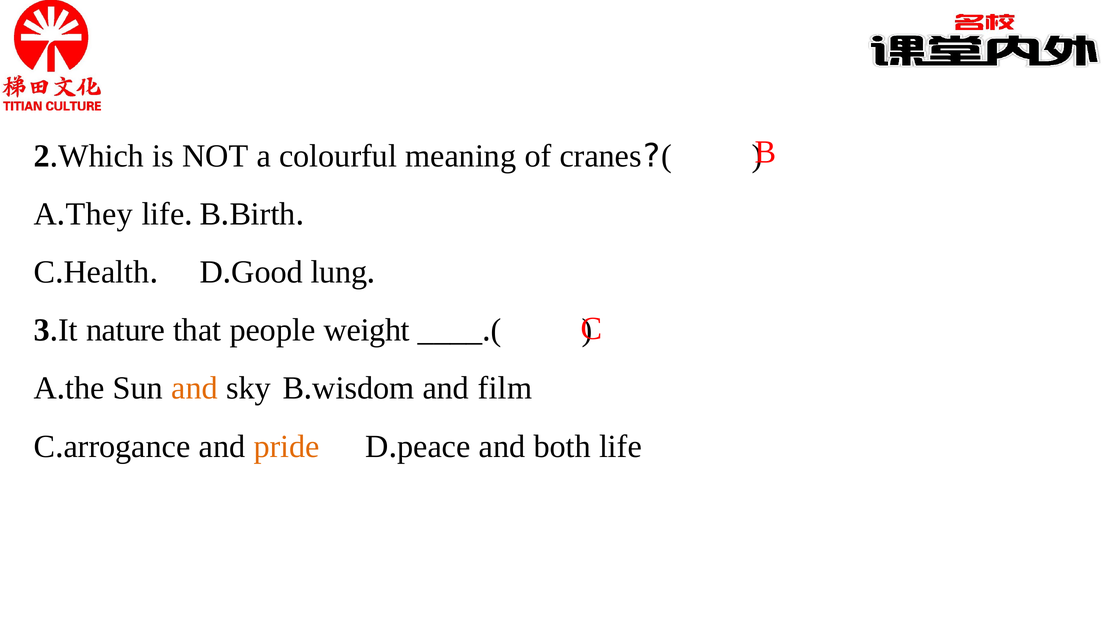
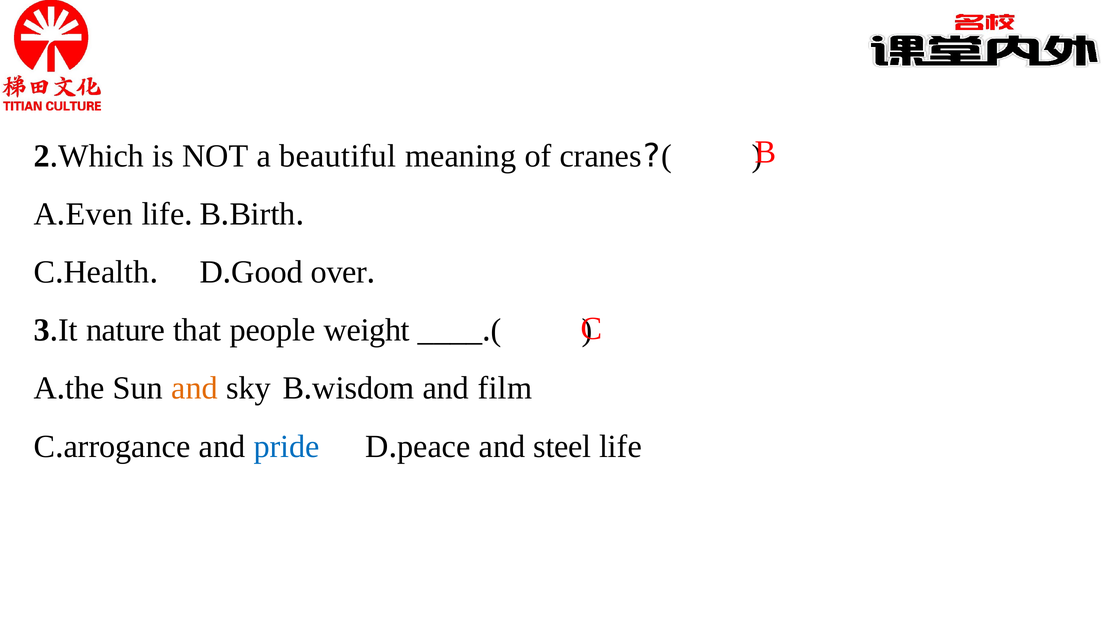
colourful: colourful -> beautiful (338, 156)
They: They -> Even (99, 214)
lung: lung -> over (339, 272)
pride colour: orange -> blue (287, 447)
both: both -> steel (562, 447)
